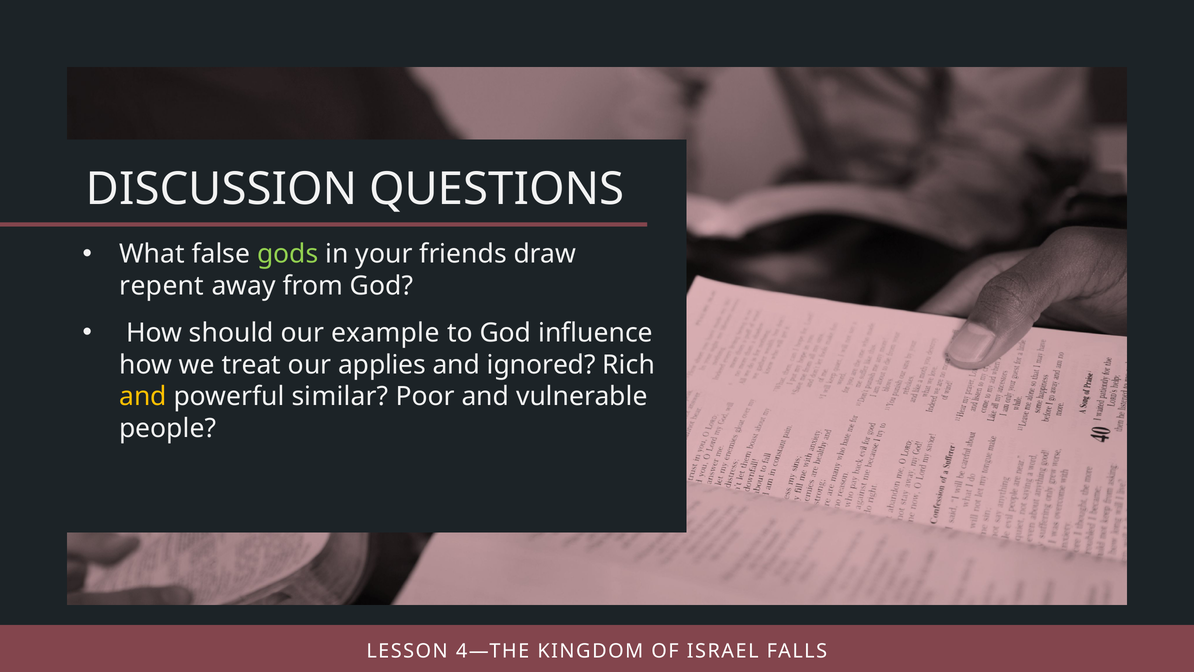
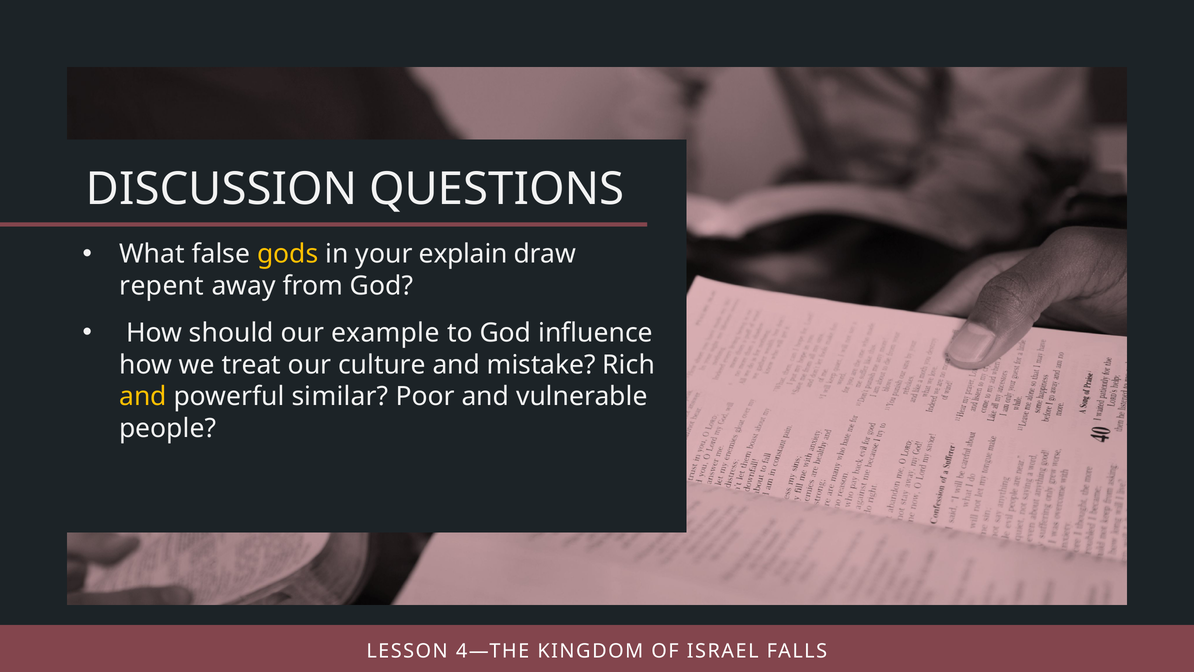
gods colour: light green -> yellow (288, 254)
friends: friends -> explain (463, 254)
applies: applies -> culture (382, 365)
ignored: ignored -> mistake (541, 365)
